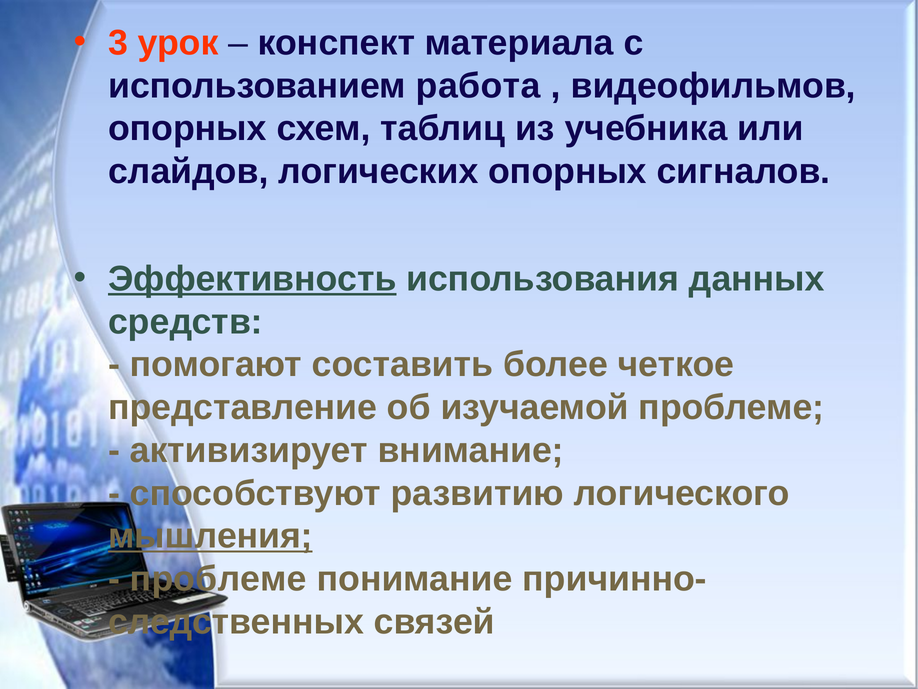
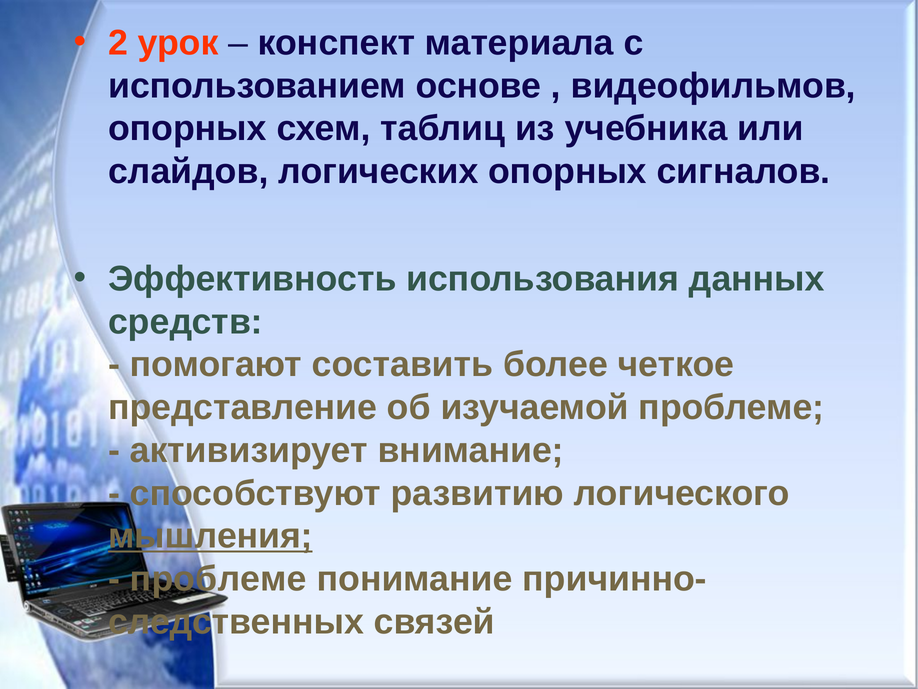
3: 3 -> 2 (118, 43)
работа: работа -> основе (478, 86)
Эффективность underline: present -> none (252, 279)
